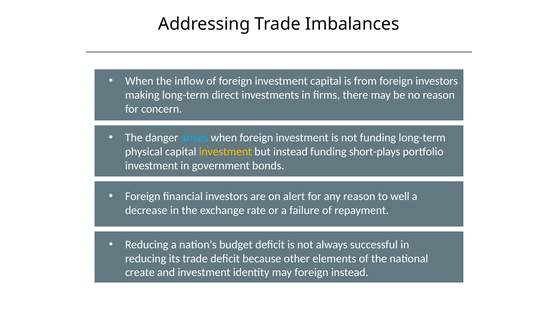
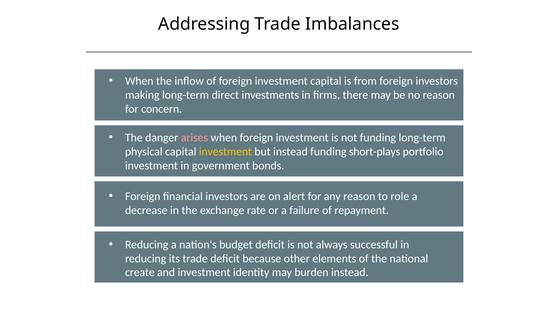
arises colour: light blue -> pink (194, 138)
well: well -> role (400, 196)
may foreign: foreign -> burden (312, 272)
